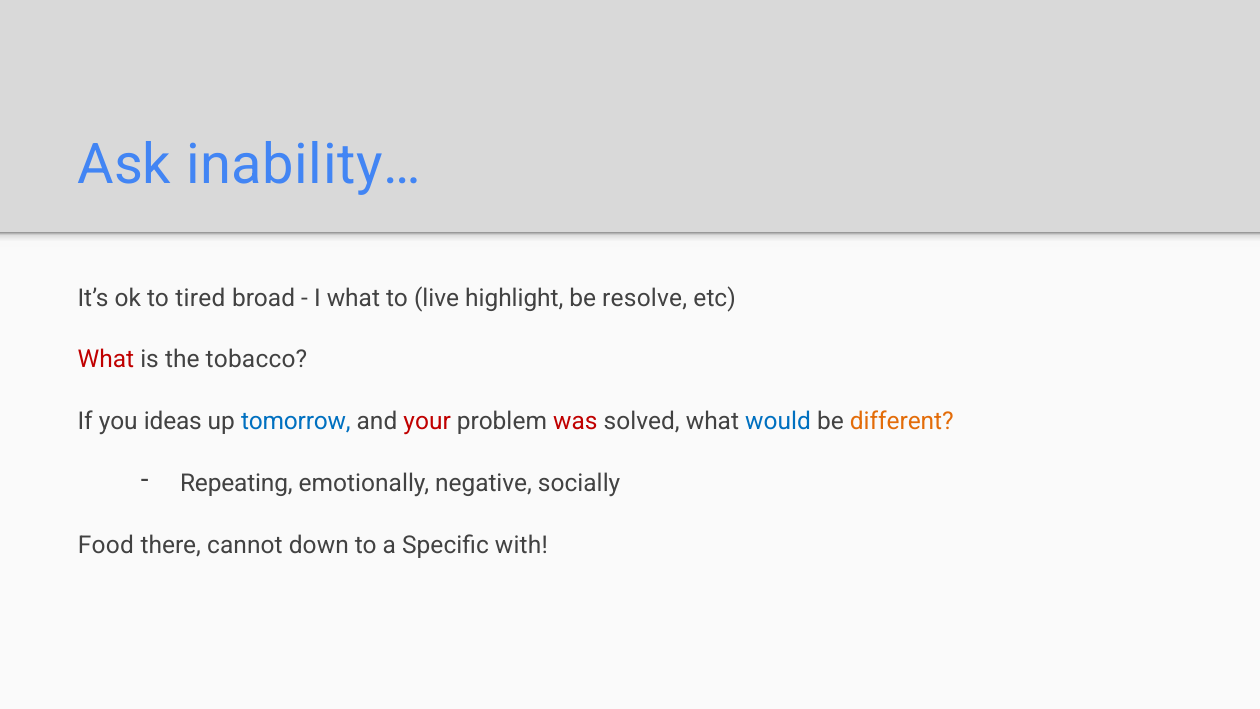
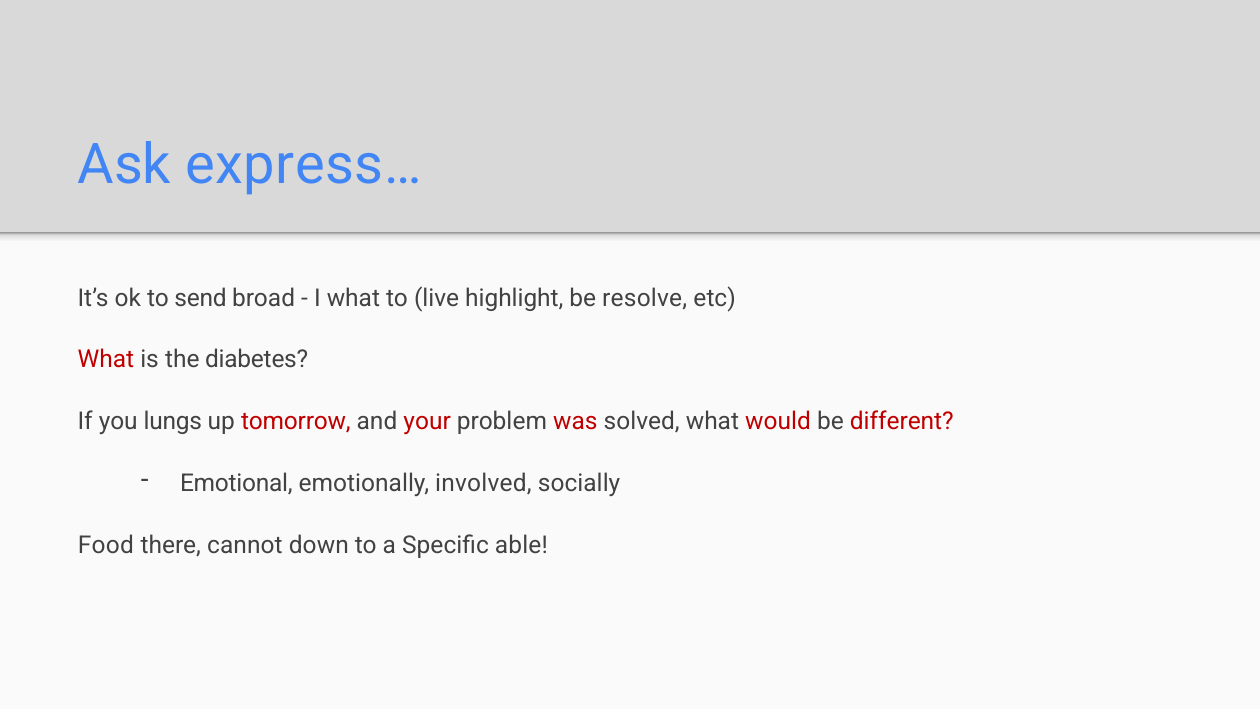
inability…: inability… -> express… (303, 165)
tired: tired -> send (201, 298)
tobacco: tobacco -> diabetes (257, 360)
ideas: ideas -> lungs (173, 421)
tomorrow colour: blue -> red (296, 421)
would colour: blue -> red (778, 421)
different colour: orange -> red (902, 421)
Repeating: Repeating -> Emotional (236, 483)
negative: negative -> involved (483, 483)
with: with -> able (521, 545)
